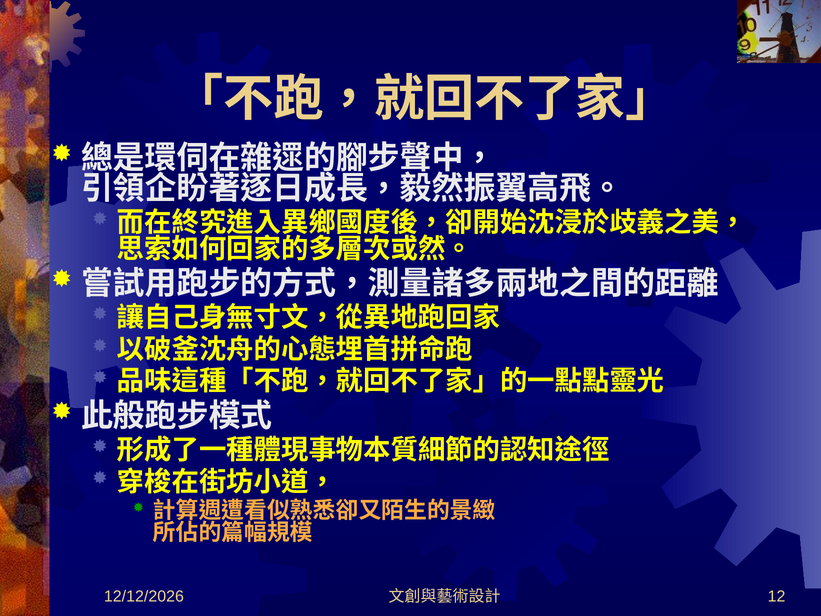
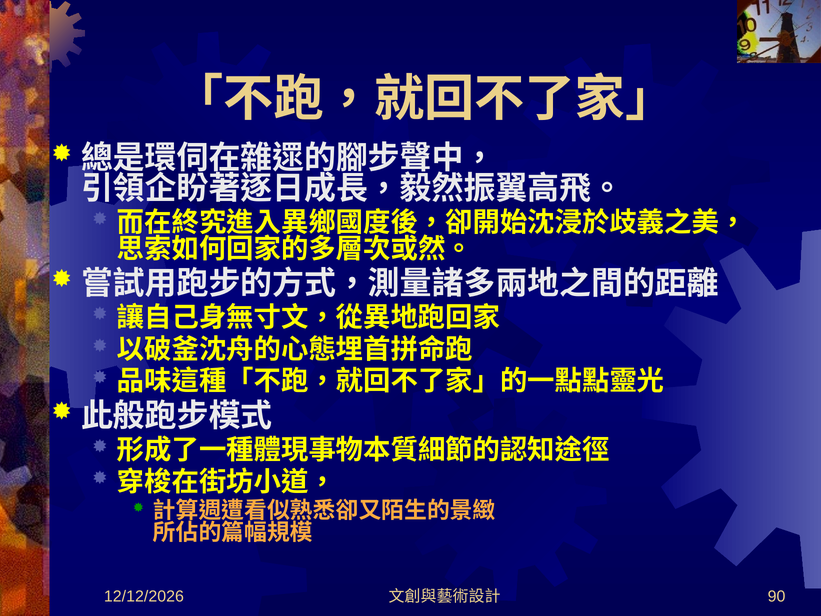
12: 12 -> 90 (777, 596)
